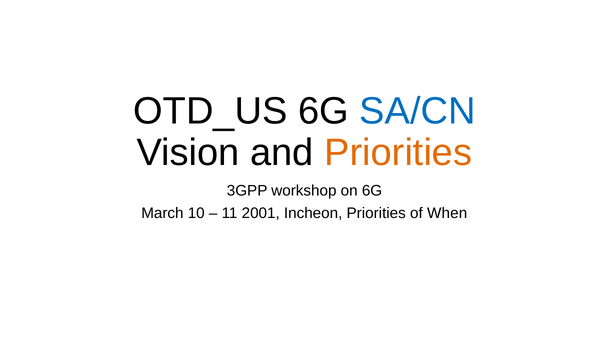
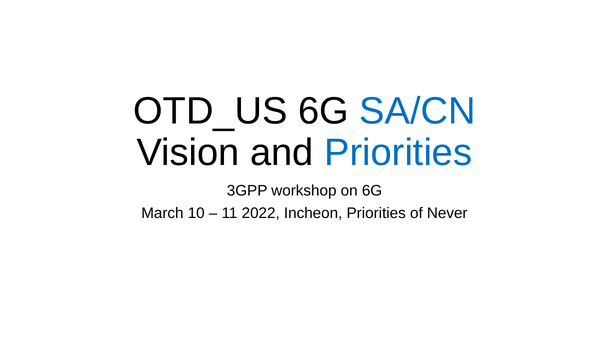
Priorities colour: orange -> blue (398, 152)
2001: 2001 -> 2022 (261, 213)
When: When -> Never (447, 213)
